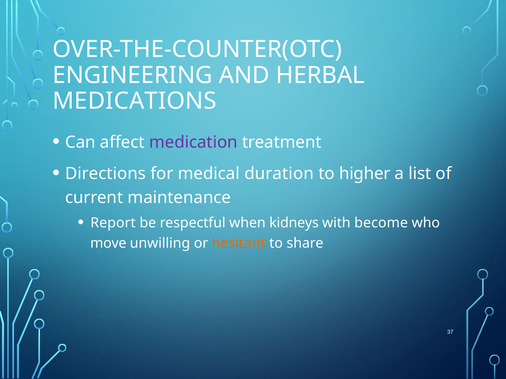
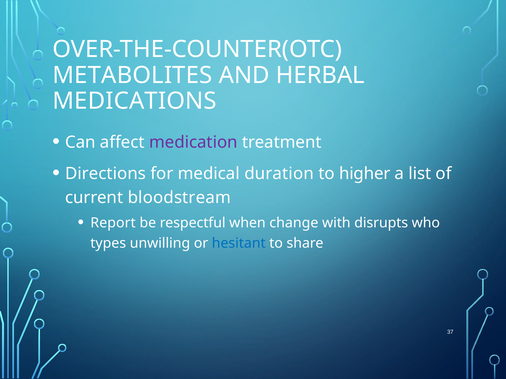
ENGINEERING: ENGINEERING -> METABOLITES (132, 75)
maintenance: maintenance -> bloodstream (179, 198)
kidneys: kidneys -> change (294, 223)
become: become -> disrupts (381, 223)
move: move -> types (108, 243)
hesitant colour: orange -> blue (239, 243)
